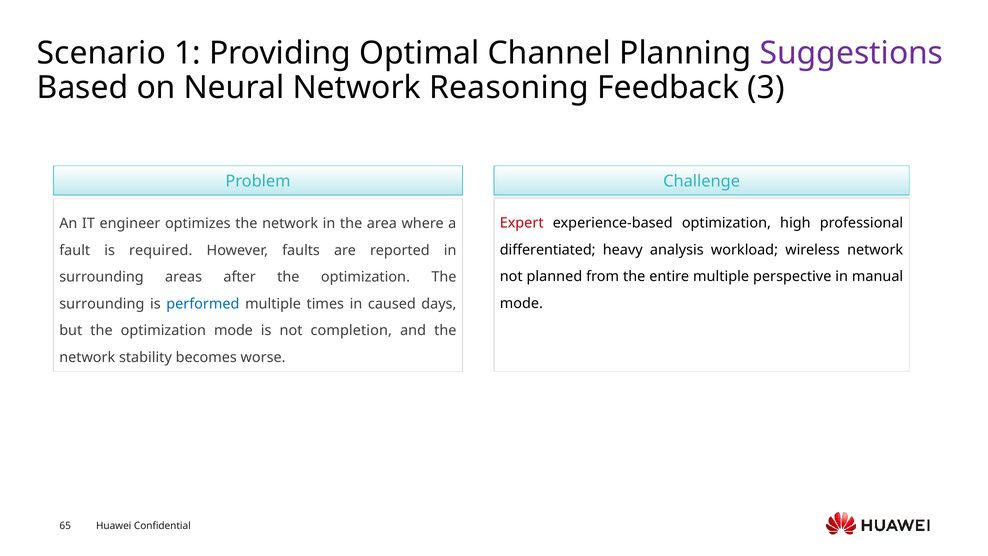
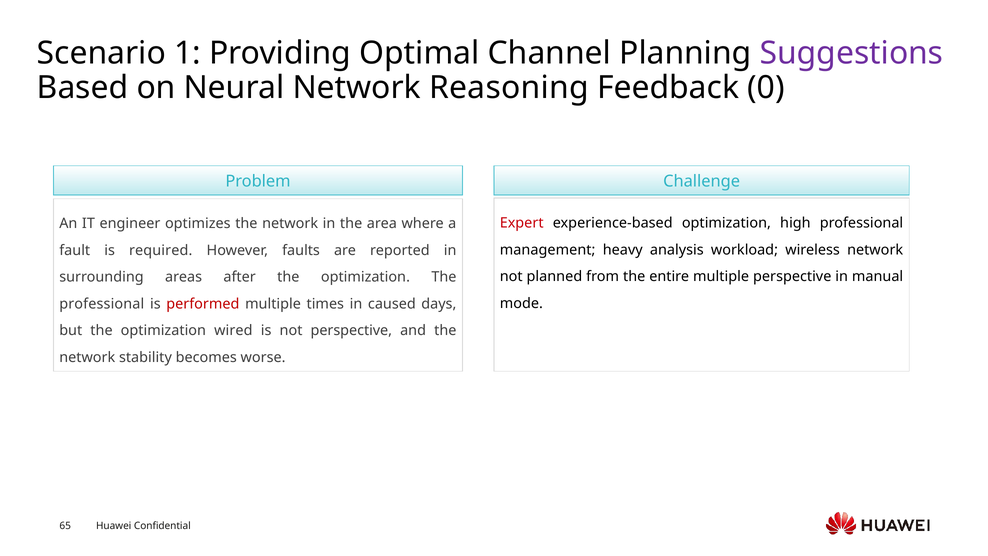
3: 3 -> 0 (766, 88)
differentiated: differentiated -> management (548, 250)
surrounding: surrounding -> professional (102, 304)
performed colour: blue -> red (203, 304)
optimization mode: mode -> wired (233, 331)
not completion: completion -> perspective (351, 331)
